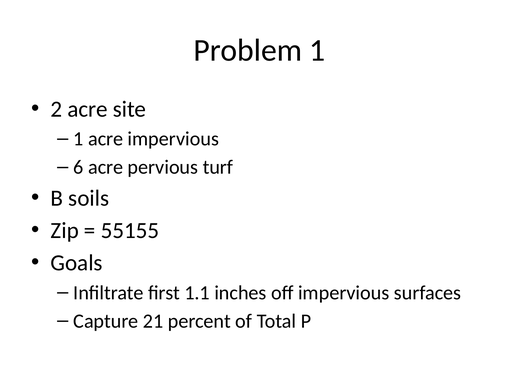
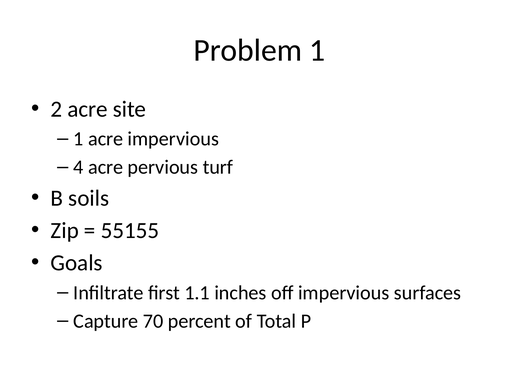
6: 6 -> 4 (78, 167)
21: 21 -> 70 (153, 320)
